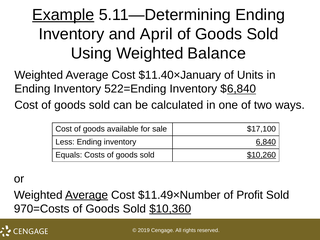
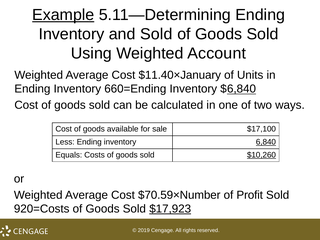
and April: April -> Sold (156, 34)
Balance: Balance -> Account (217, 53)
522=Ending: 522=Ending -> 660=Ending (135, 89)
Average underline: present -> none (87, 195)
$11.49×Number: $11.49×Number -> $70.59×Number (179, 195)
970=Costs: 970=Costs -> 920=Costs (42, 209)
$10,360: $10,360 -> $17,923 (170, 209)
